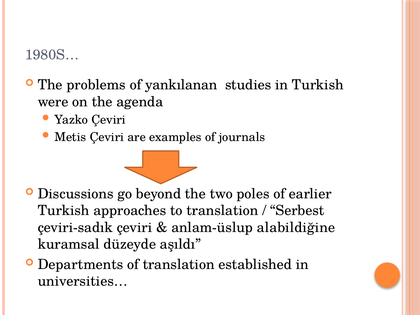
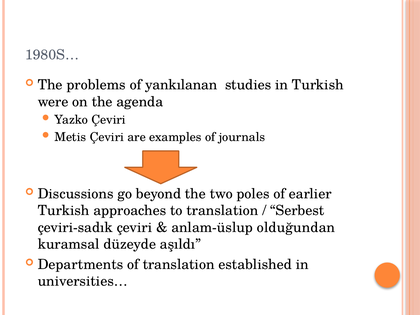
alabildiğine: alabildiğine -> olduğundan (296, 227)
